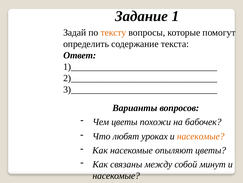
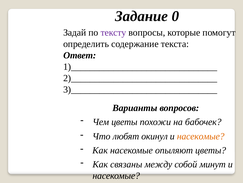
1: 1 -> 0 (175, 16)
тексту colour: orange -> purple (113, 32)
уроках: уроках -> окинул (155, 136)
